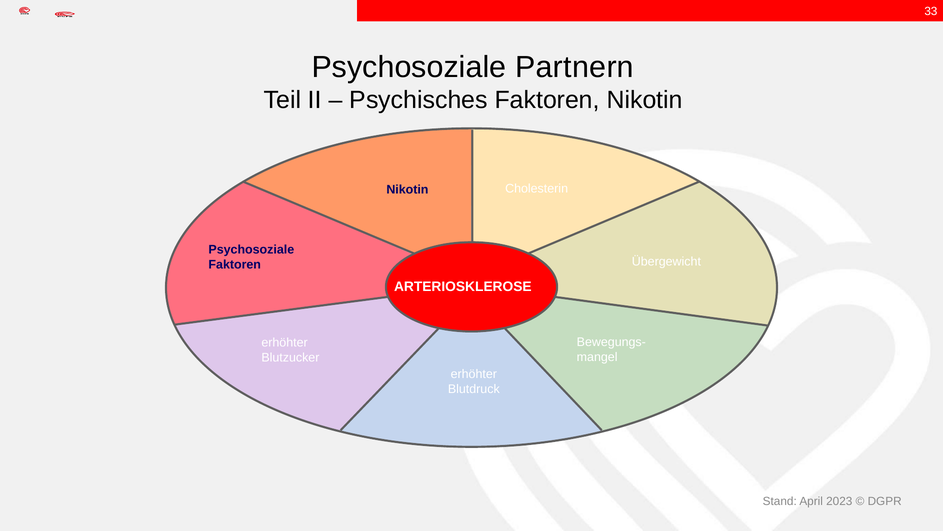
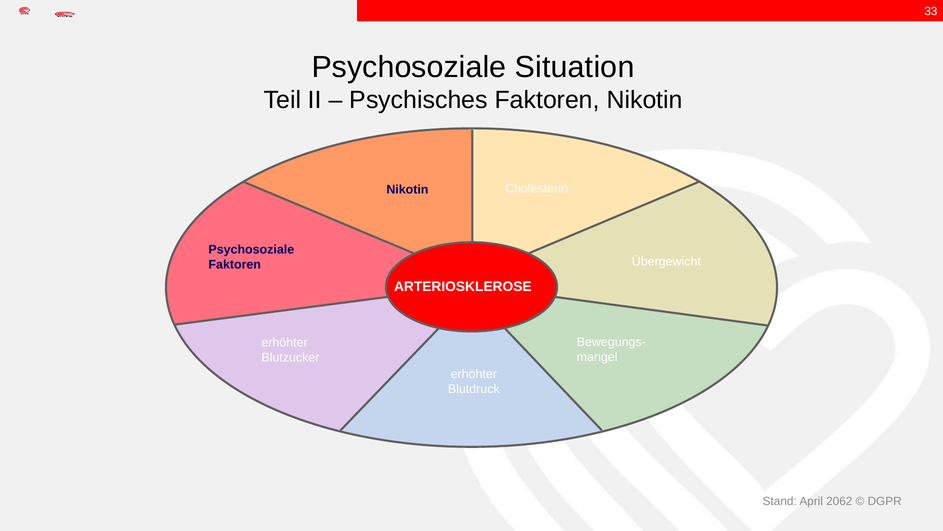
Partnern: Partnern -> Situation (575, 67)
2023: 2023 -> 2062 (839, 501)
